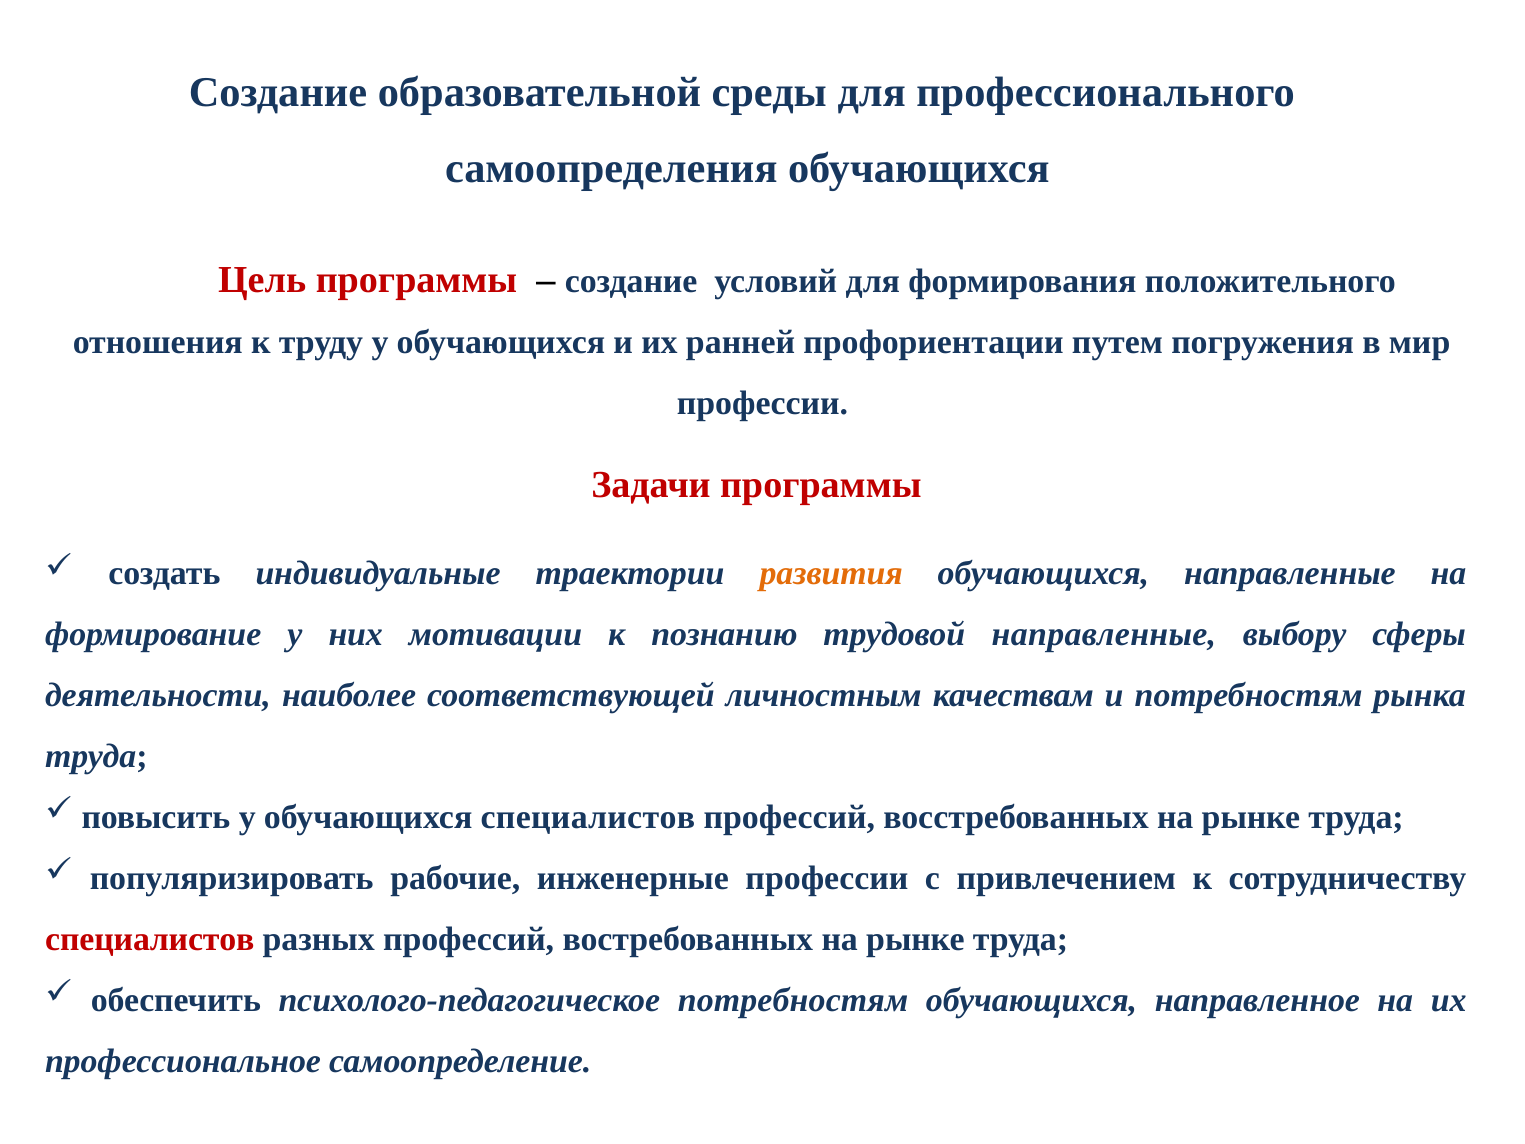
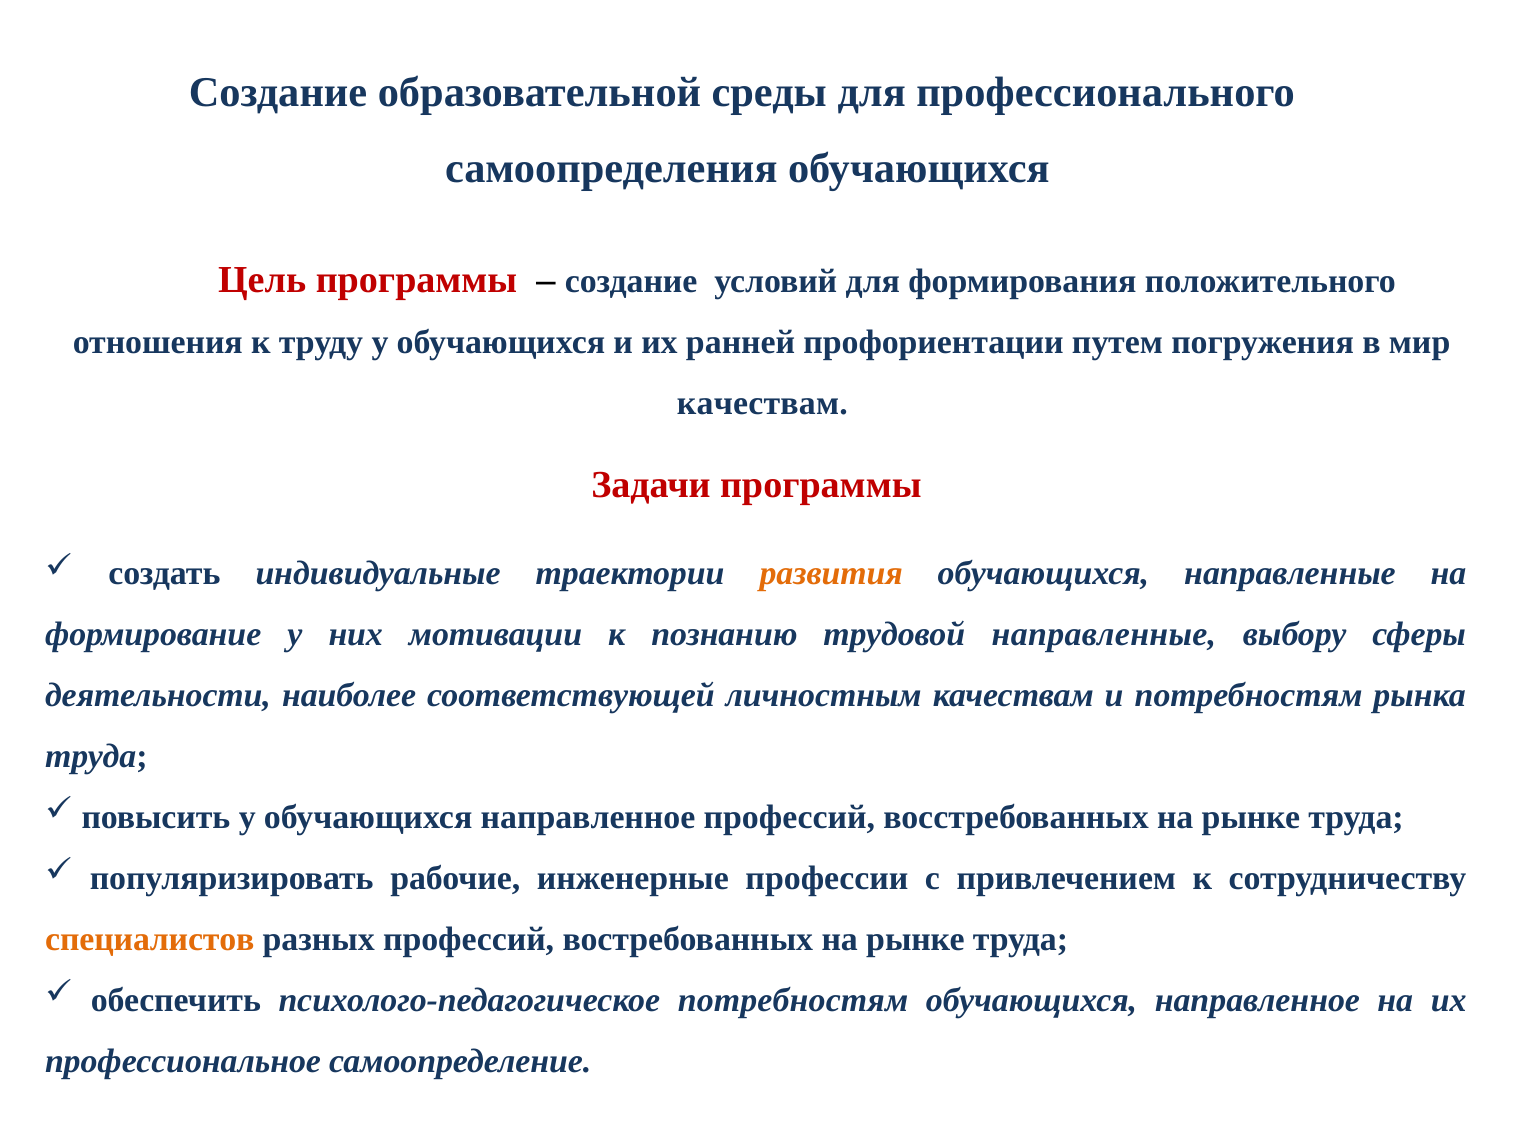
профессии: профессии -> качествам (762, 404)
у обучающихся специалистов: специалистов -> направленное (588, 817)
специалистов colour: red -> orange (150, 939)
